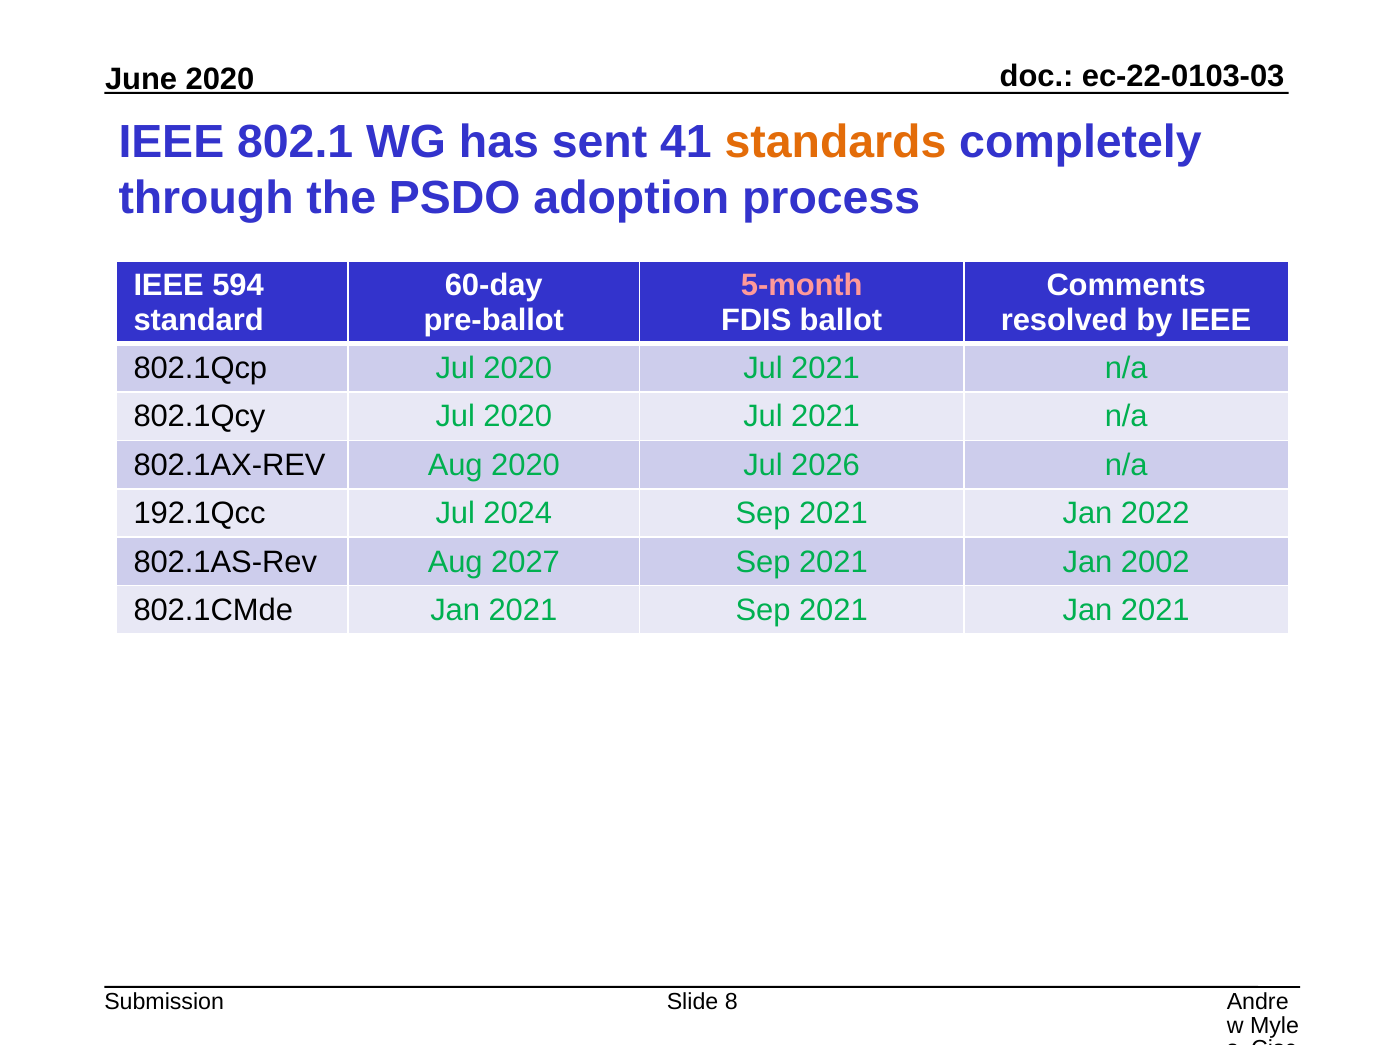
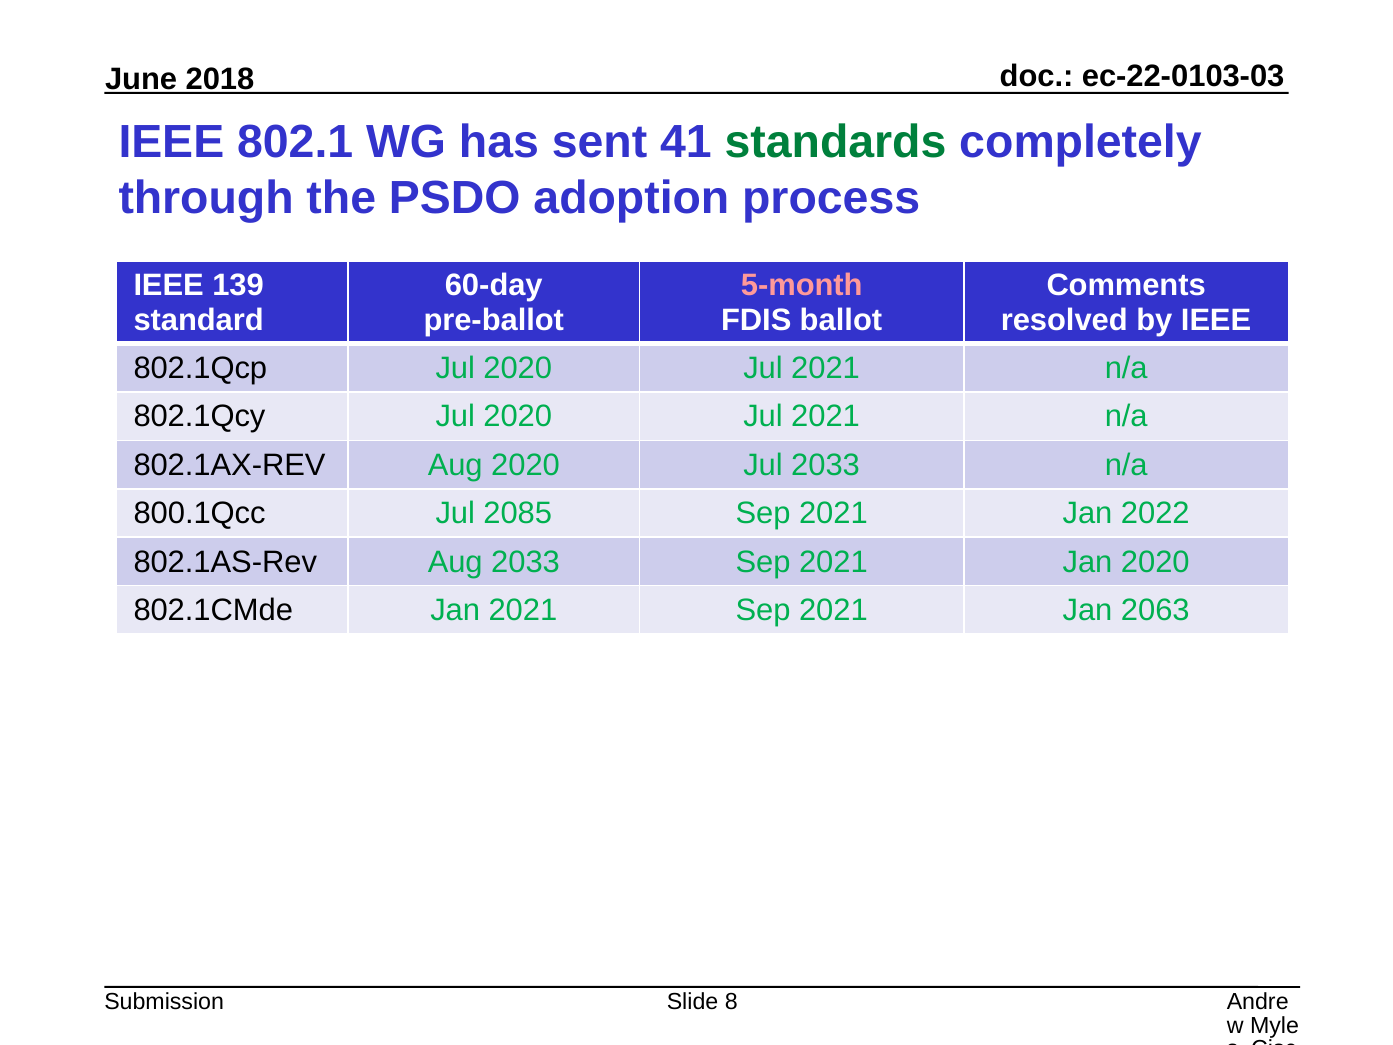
2020: 2020 -> 2018 (220, 79)
standards colour: orange -> green (835, 143)
594: 594 -> 139 (238, 285)
Jul 2026: 2026 -> 2033 (826, 465)
192.1Qcc: 192.1Qcc -> 800.1Qcc (200, 513)
2024: 2024 -> 2085 (518, 513)
Aug 2027: 2027 -> 2033 (526, 562)
Jan 2002: 2002 -> 2020 (1155, 562)
2021 Jan 2021: 2021 -> 2063 (1155, 610)
